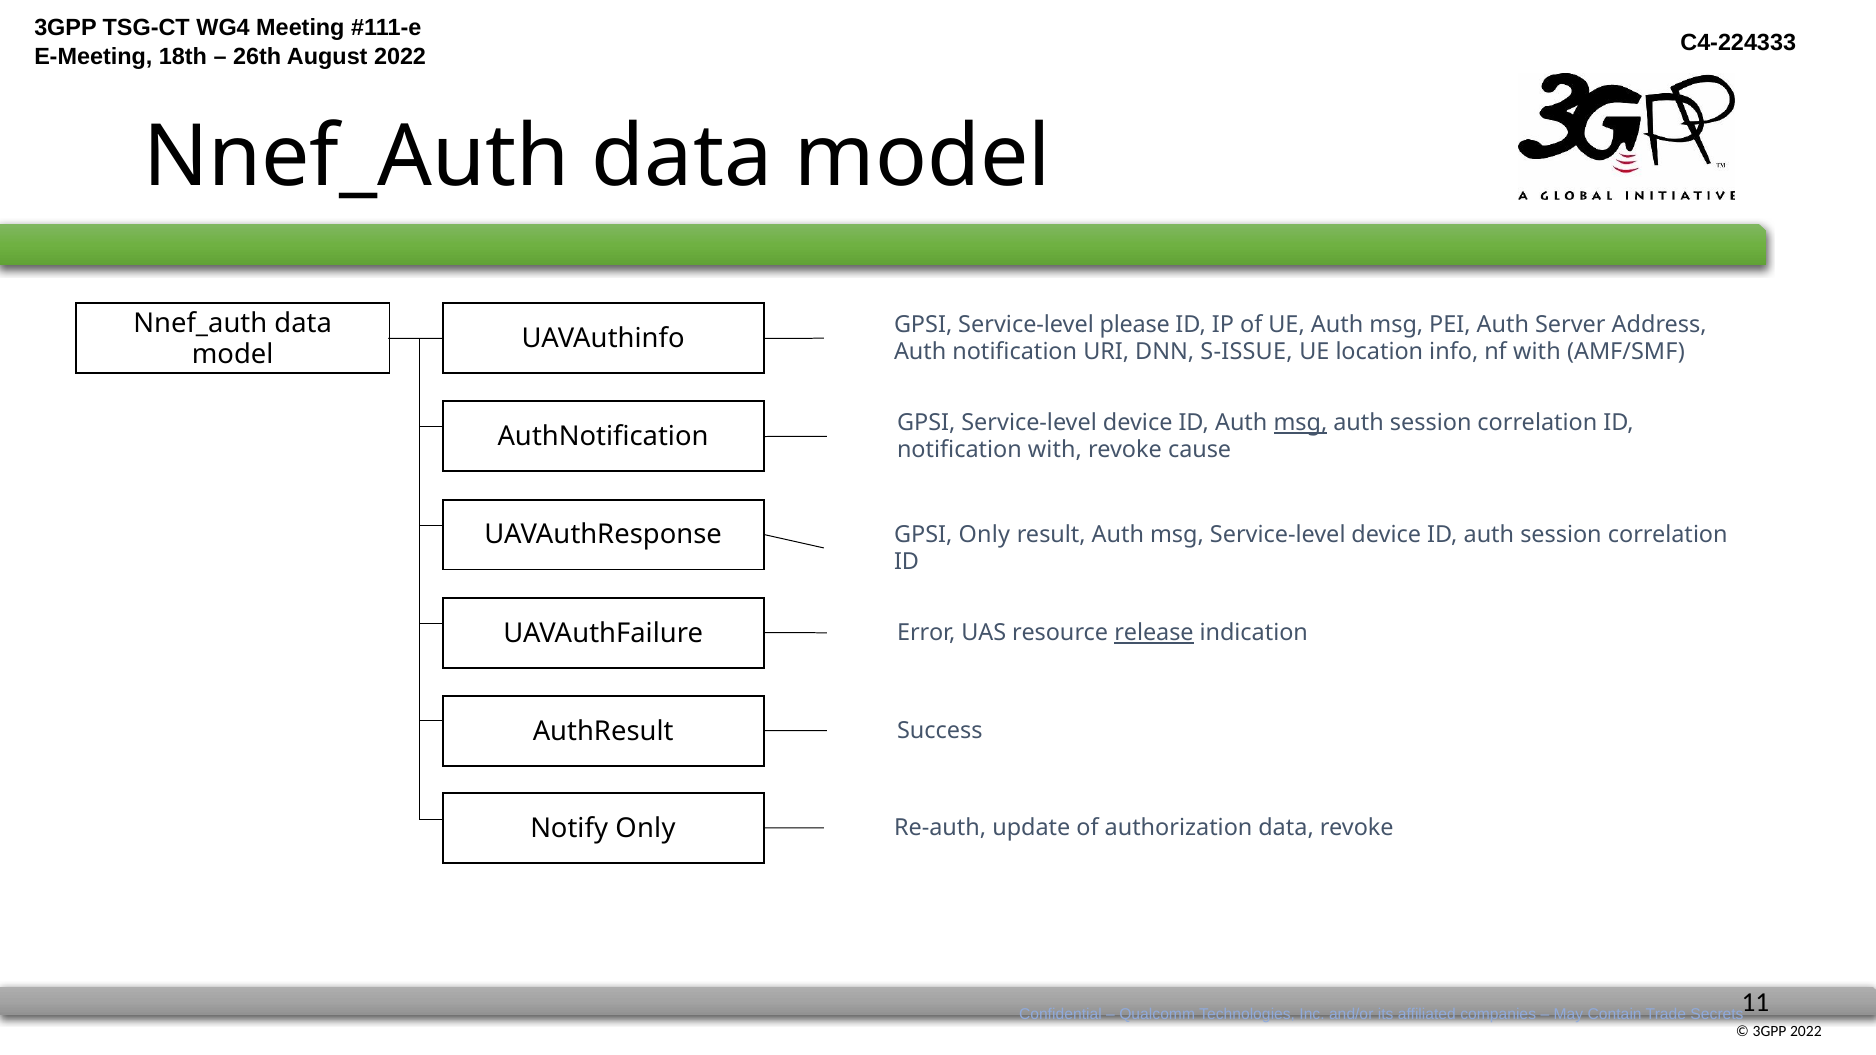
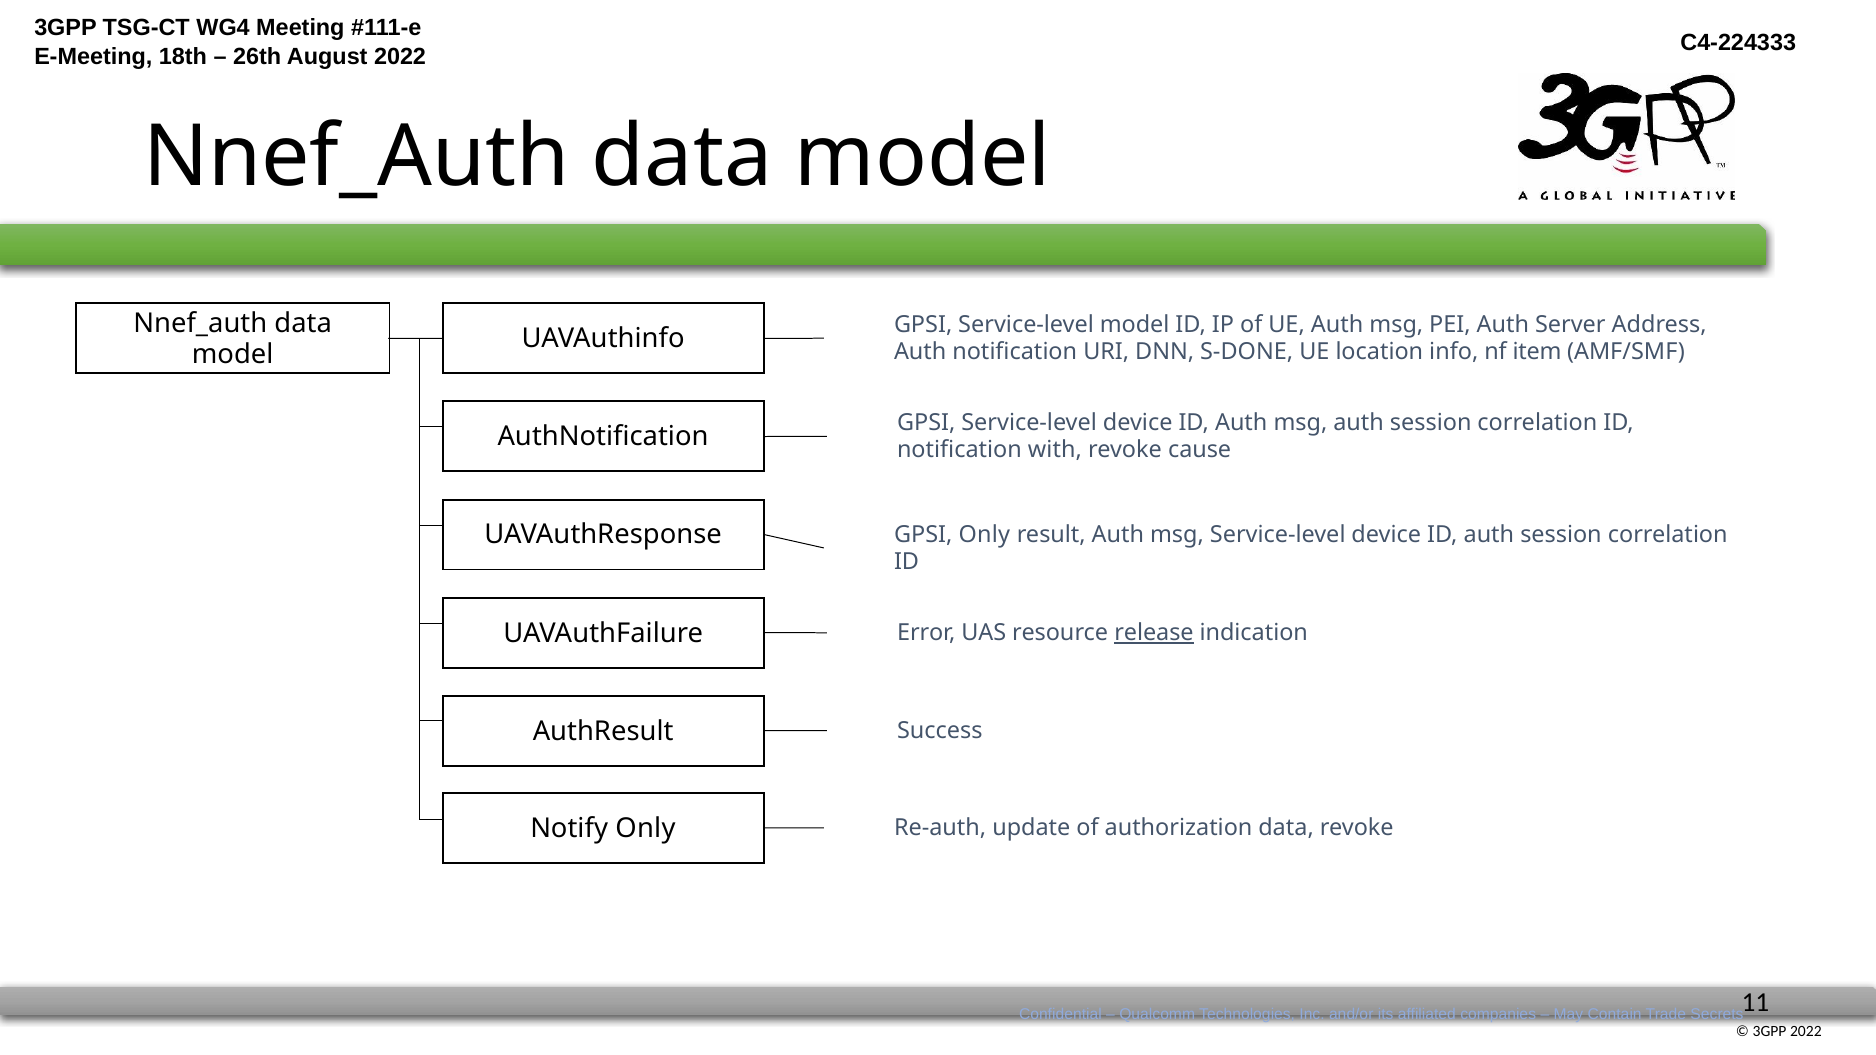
Service-level please: please -> model (1135, 325)
S-ISSUE: S-ISSUE -> S-DONE (1247, 352)
nf with: with -> item (1537, 352)
msg underline: present -> none (1300, 423)
